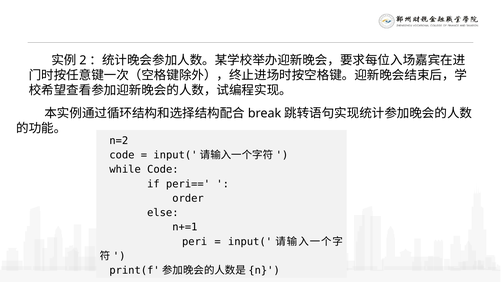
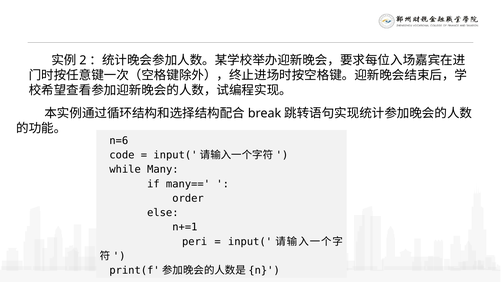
n=2: n=2 -> n=6 (119, 141)
while Code: Code -> Many (163, 169)
peri==: peri== -> many== (188, 184)
